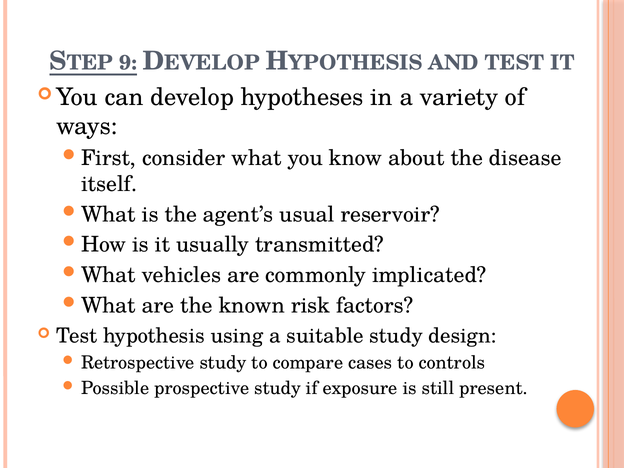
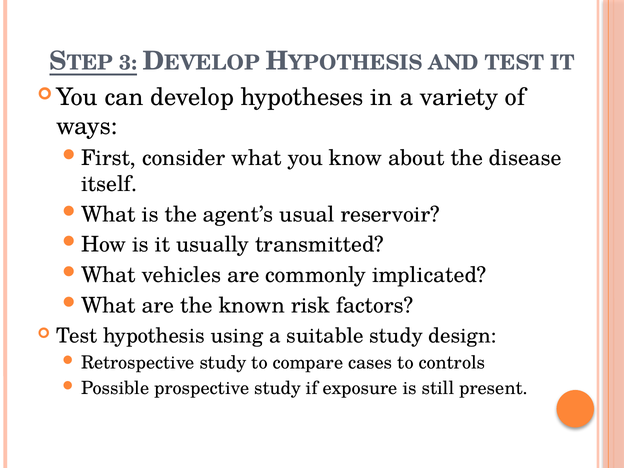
9: 9 -> 3 (128, 63)
